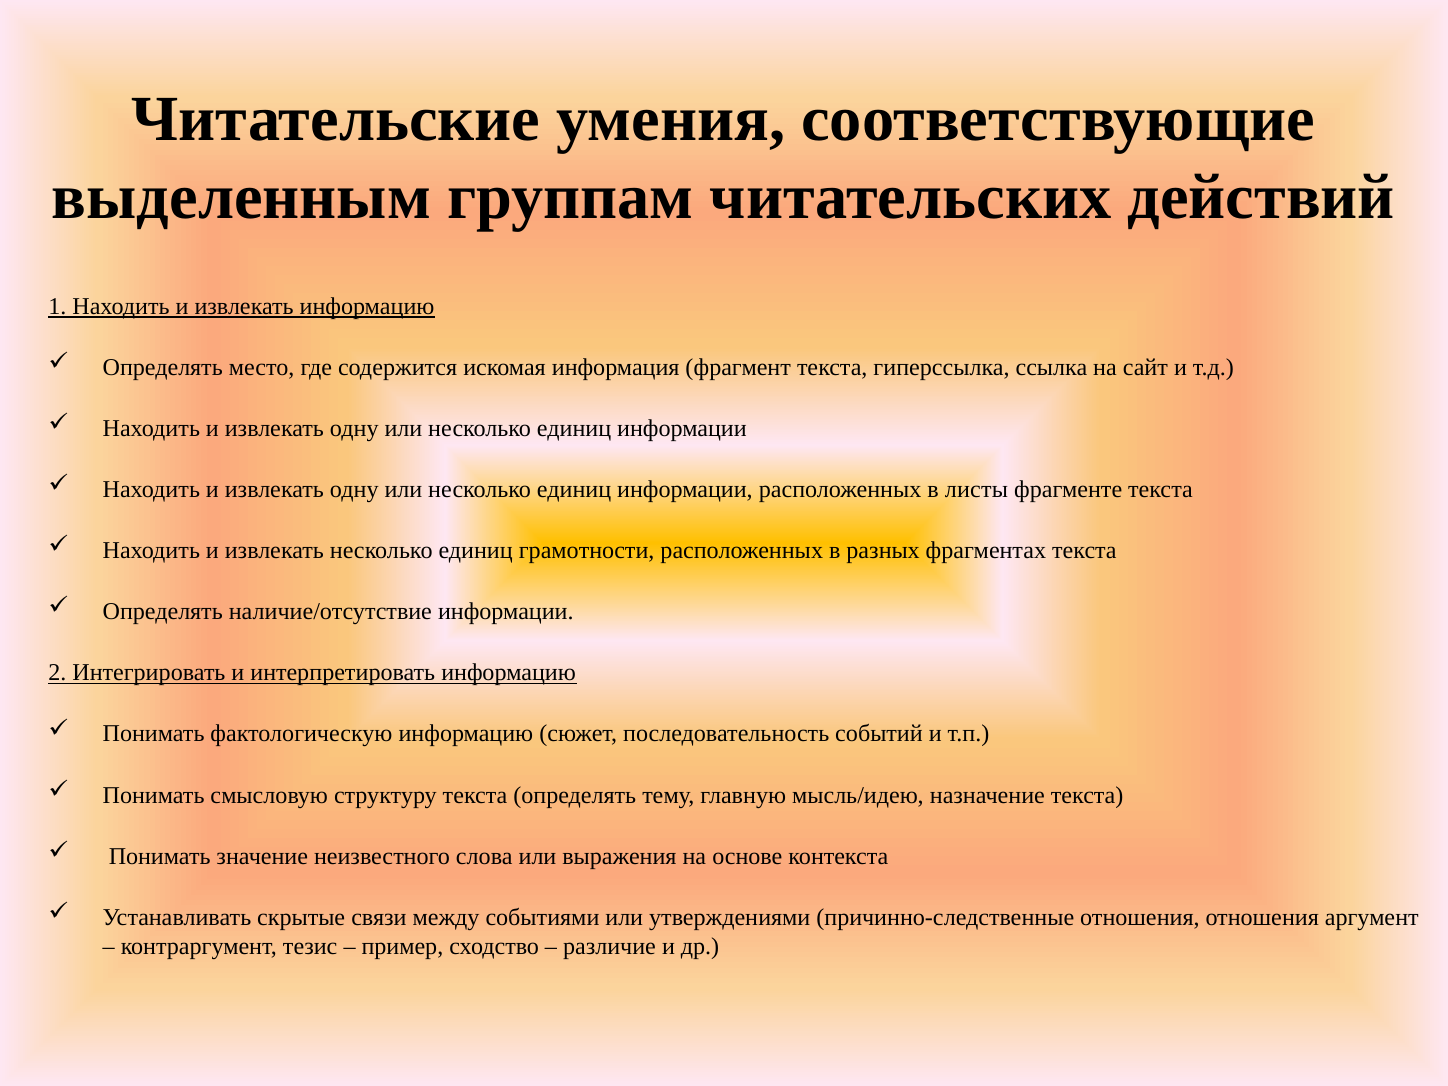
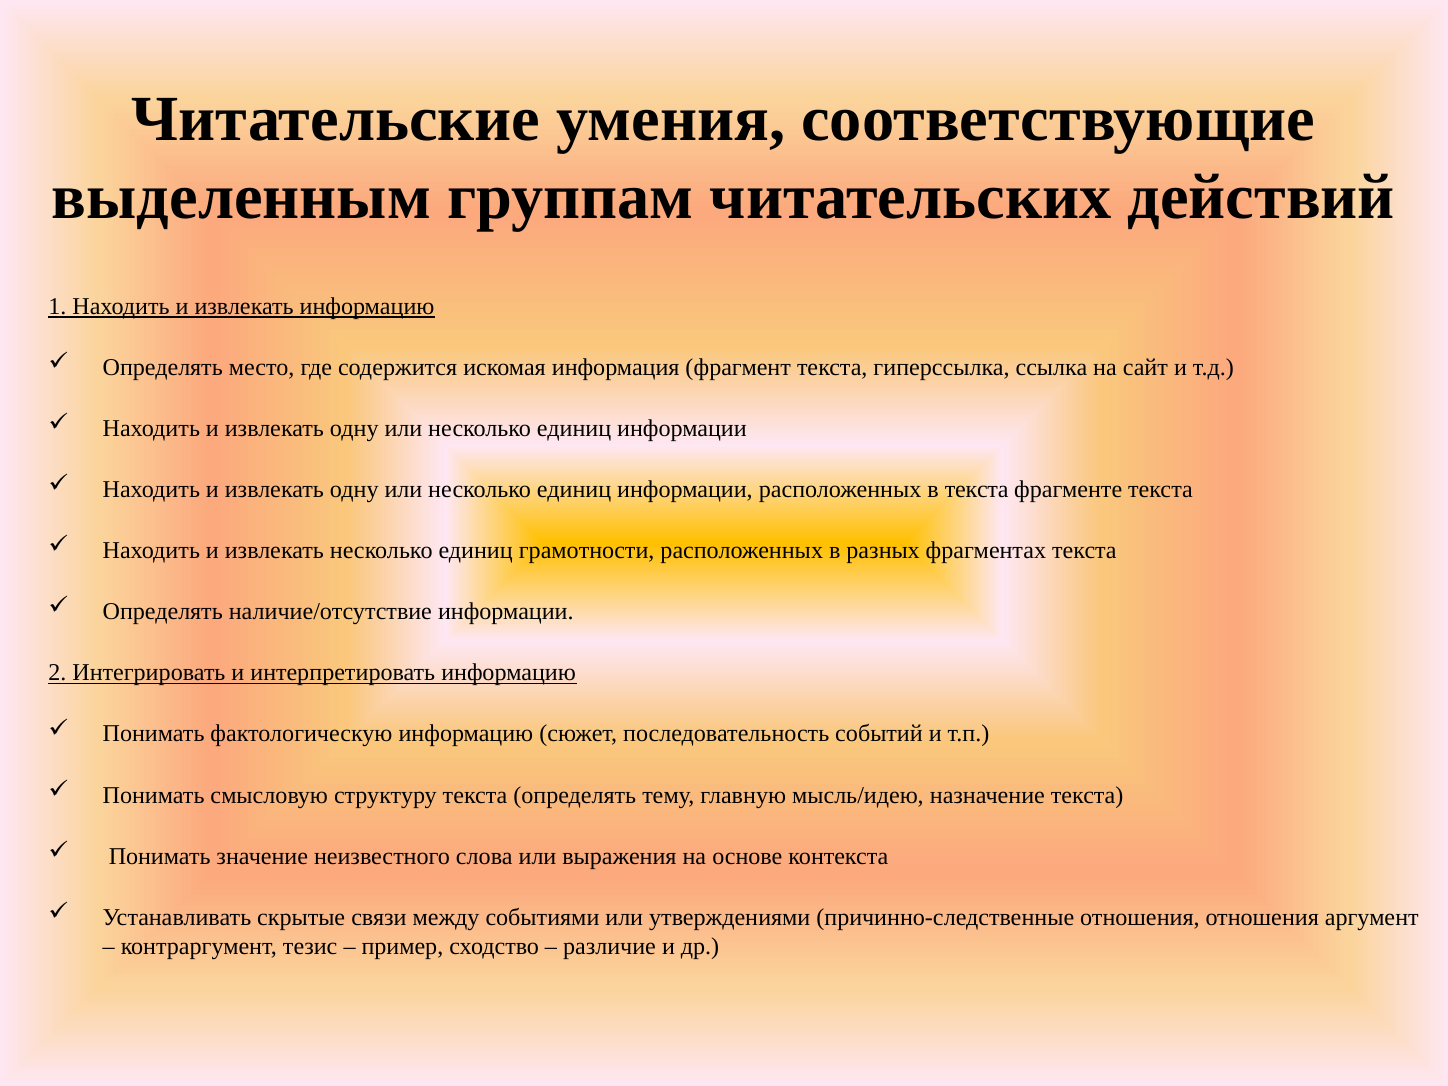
в листы: листы -> текста (977, 490)
